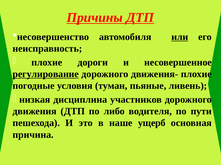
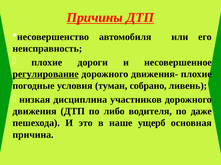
или underline: present -> none (180, 37)
пьяные: пьяные -> собрано (148, 86)
пути: пути -> даже (201, 112)
